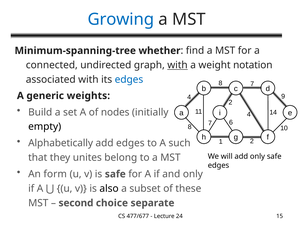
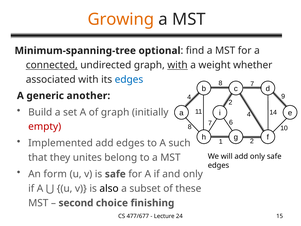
Growing colour: blue -> orange (121, 19)
whether: whether -> optional (160, 51)
connected underline: none -> present (52, 65)
notation: notation -> whether (253, 65)
weights: weights -> another (88, 96)
of nodes: nodes -> graph (115, 112)
empty colour: black -> red (45, 127)
Alphabetically: Alphabetically -> Implemented (61, 143)
separate: separate -> finishing (152, 203)
